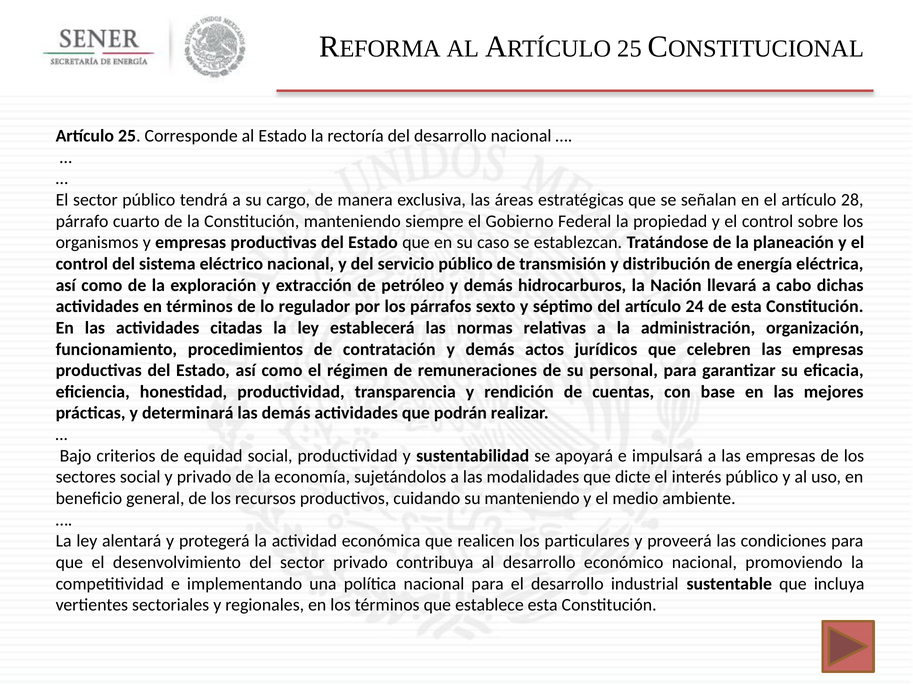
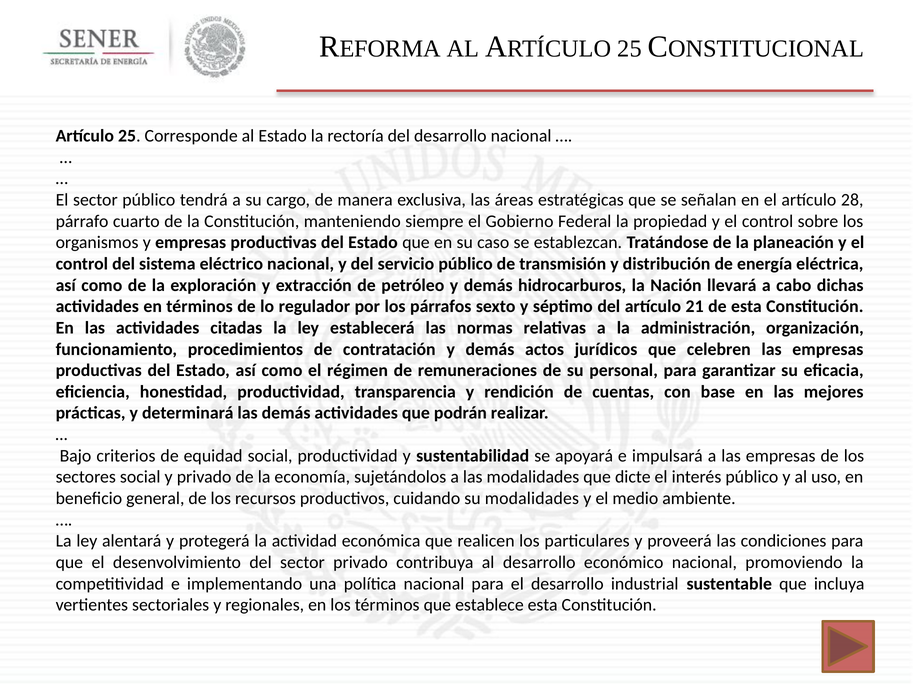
24: 24 -> 21 (695, 306)
su manteniendo: manteniendo -> modalidades (532, 498)
